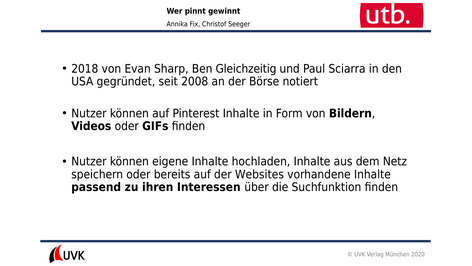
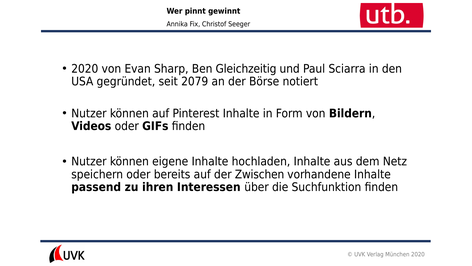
2018: 2018 -> 2020 (85, 69)
2008: 2008 -> 2079 (195, 82)
Websites: Websites -> Zwischen (260, 174)
